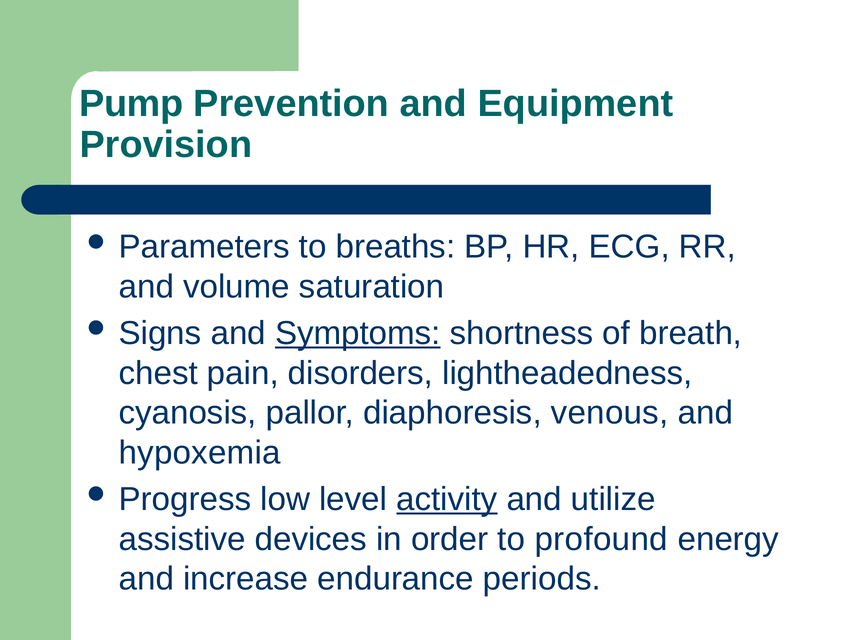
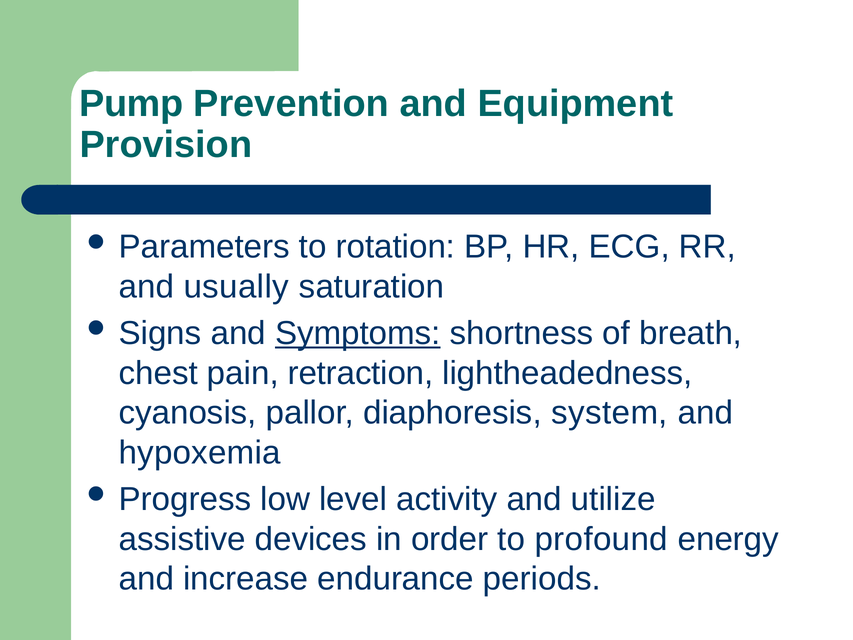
breaths: breaths -> rotation (395, 247)
volume: volume -> usually (236, 287)
disorders: disorders -> retraction (361, 373)
venous: venous -> system (610, 413)
activity underline: present -> none (447, 499)
